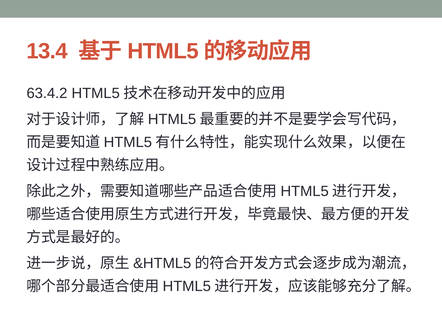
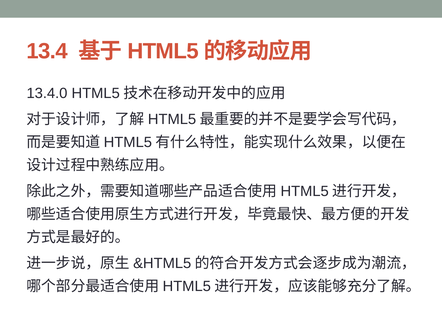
63.4.2: 63.4.2 -> 13.4.0 (47, 93)
